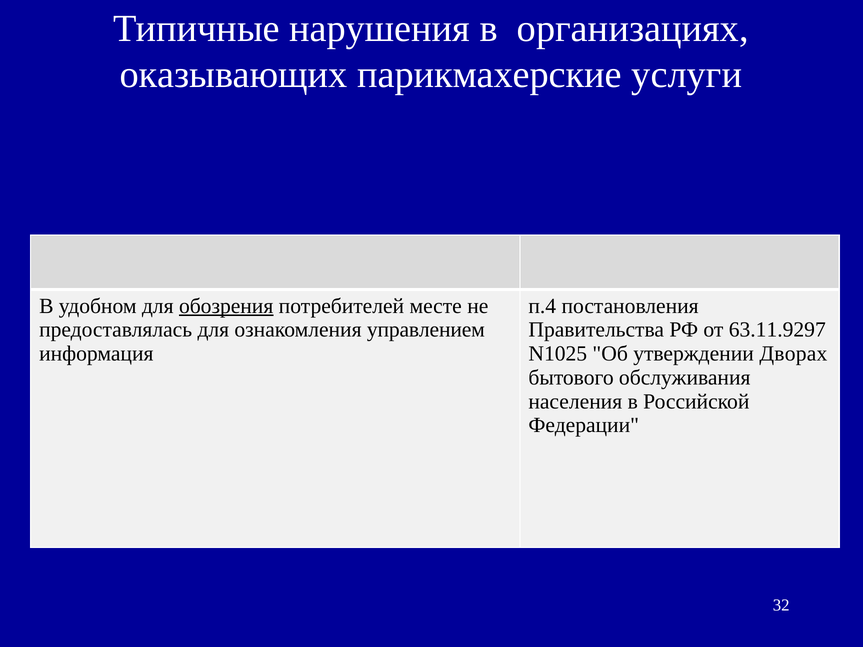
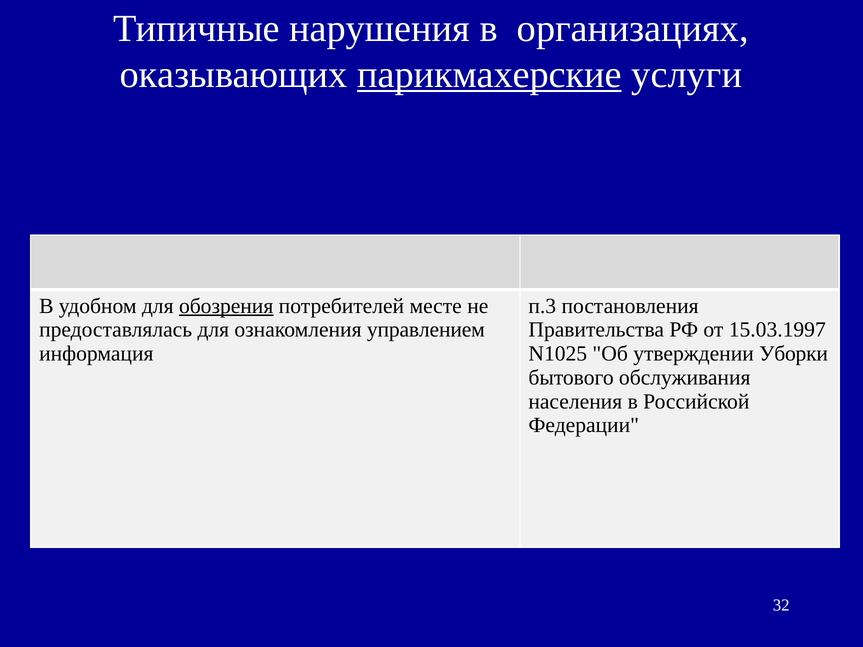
парикмахерские underline: none -> present (489, 75)
п.4: п.4 -> п.3 (542, 306)
63.11.9297: 63.11.9297 -> 15.03.1997 (777, 330)
Дворах: Дворах -> Уборки (794, 354)
